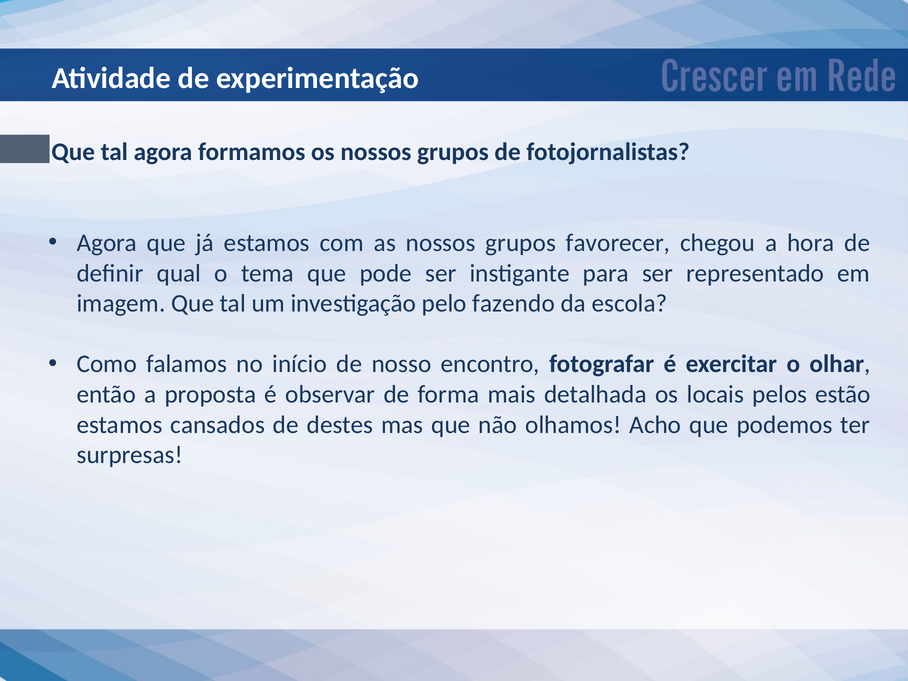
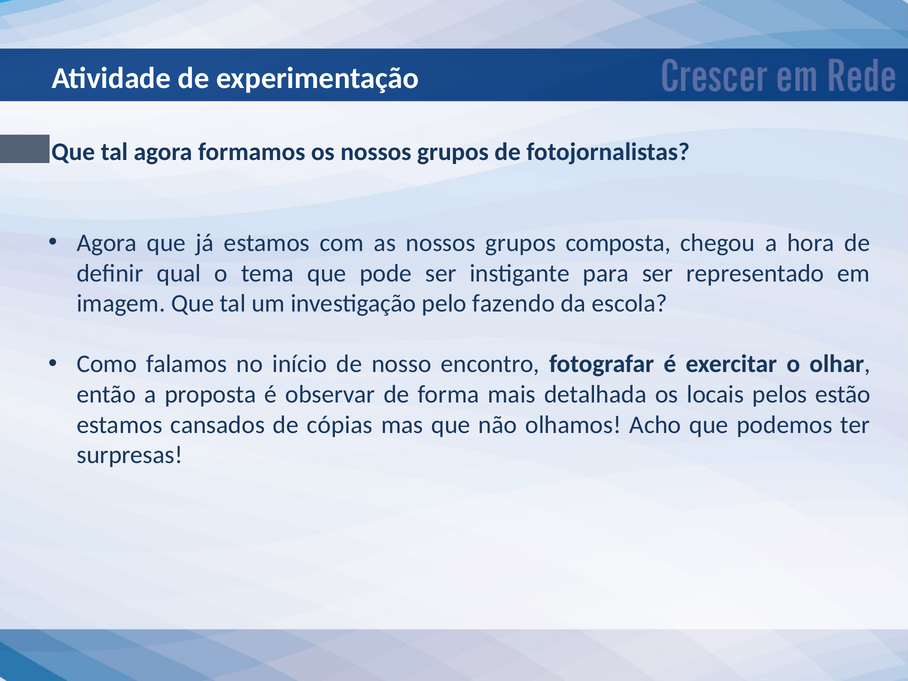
favorecer: favorecer -> composta (618, 243)
destes: destes -> cópias (340, 425)
